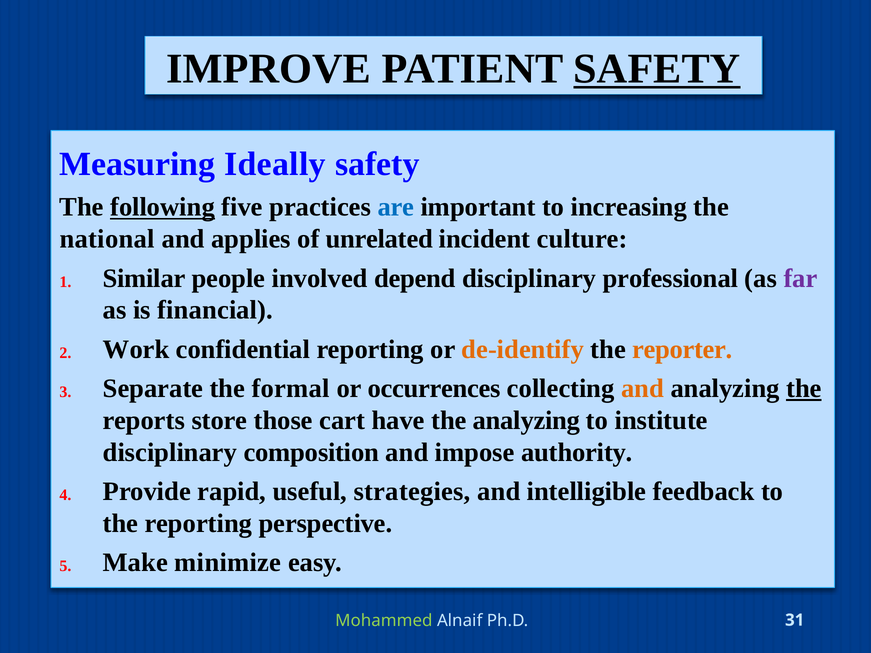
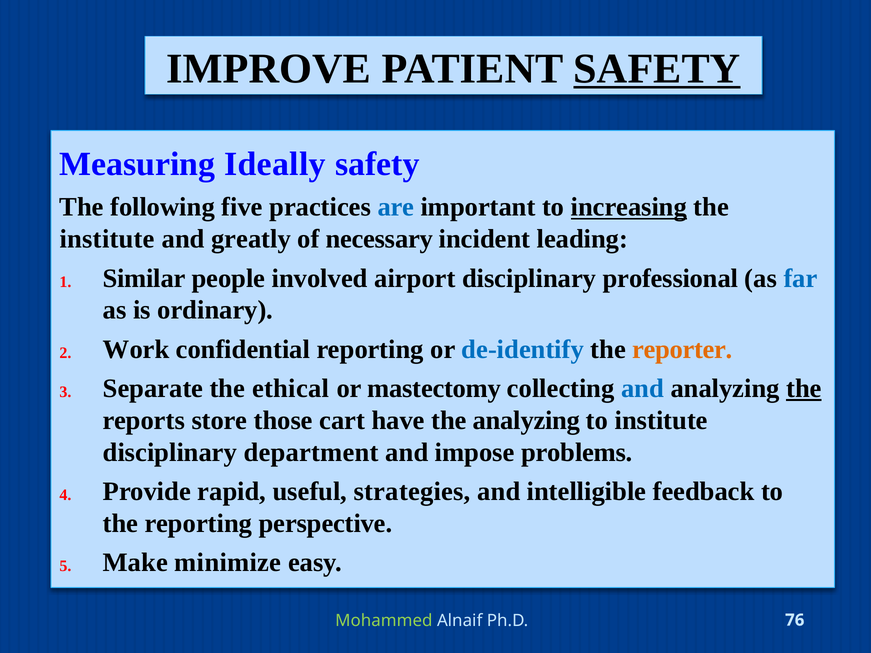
following underline: present -> none (163, 207)
increasing underline: none -> present (629, 207)
national: national -> institute (107, 239)
applies: applies -> greatly (251, 239)
unrelated: unrelated -> necessary (379, 239)
culture: culture -> leading (582, 239)
depend: depend -> airport (415, 278)
far colour: purple -> blue (801, 278)
financial: financial -> ordinary (215, 310)
de-identify colour: orange -> blue (523, 350)
formal: formal -> ethical (291, 389)
occurrences: occurrences -> mastectomy (434, 389)
and colour: orange -> blue (643, 389)
composition: composition -> department (311, 453)
authority: authority -> problems (577, 453)
31: 31 -> 76 (795, 620)
